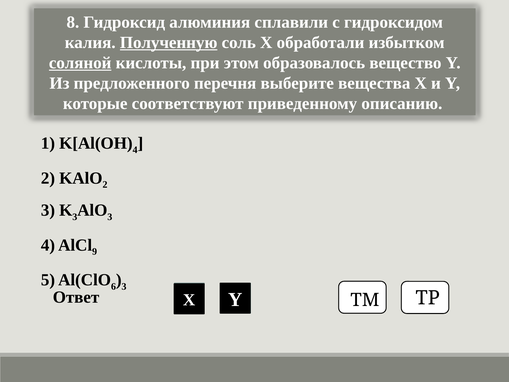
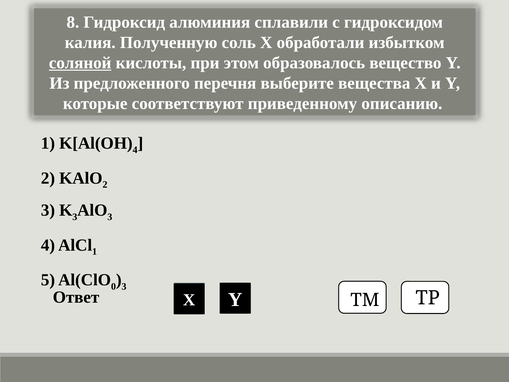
Полученную underline: present -> none (169, 43)
9: 9 -> 1 (95, 252)
6: 6 -> 0 (113, 286)
